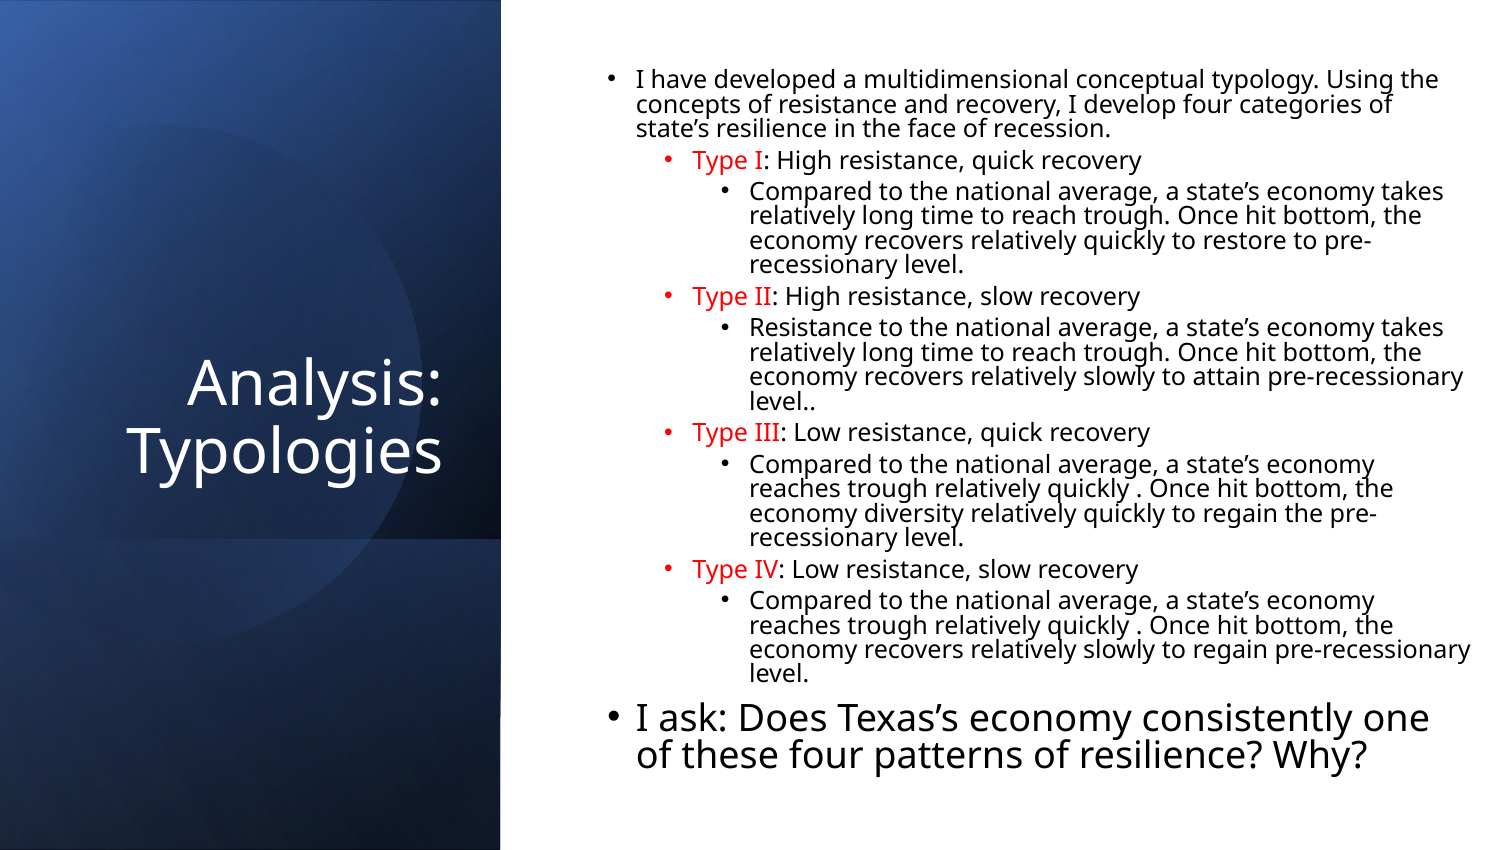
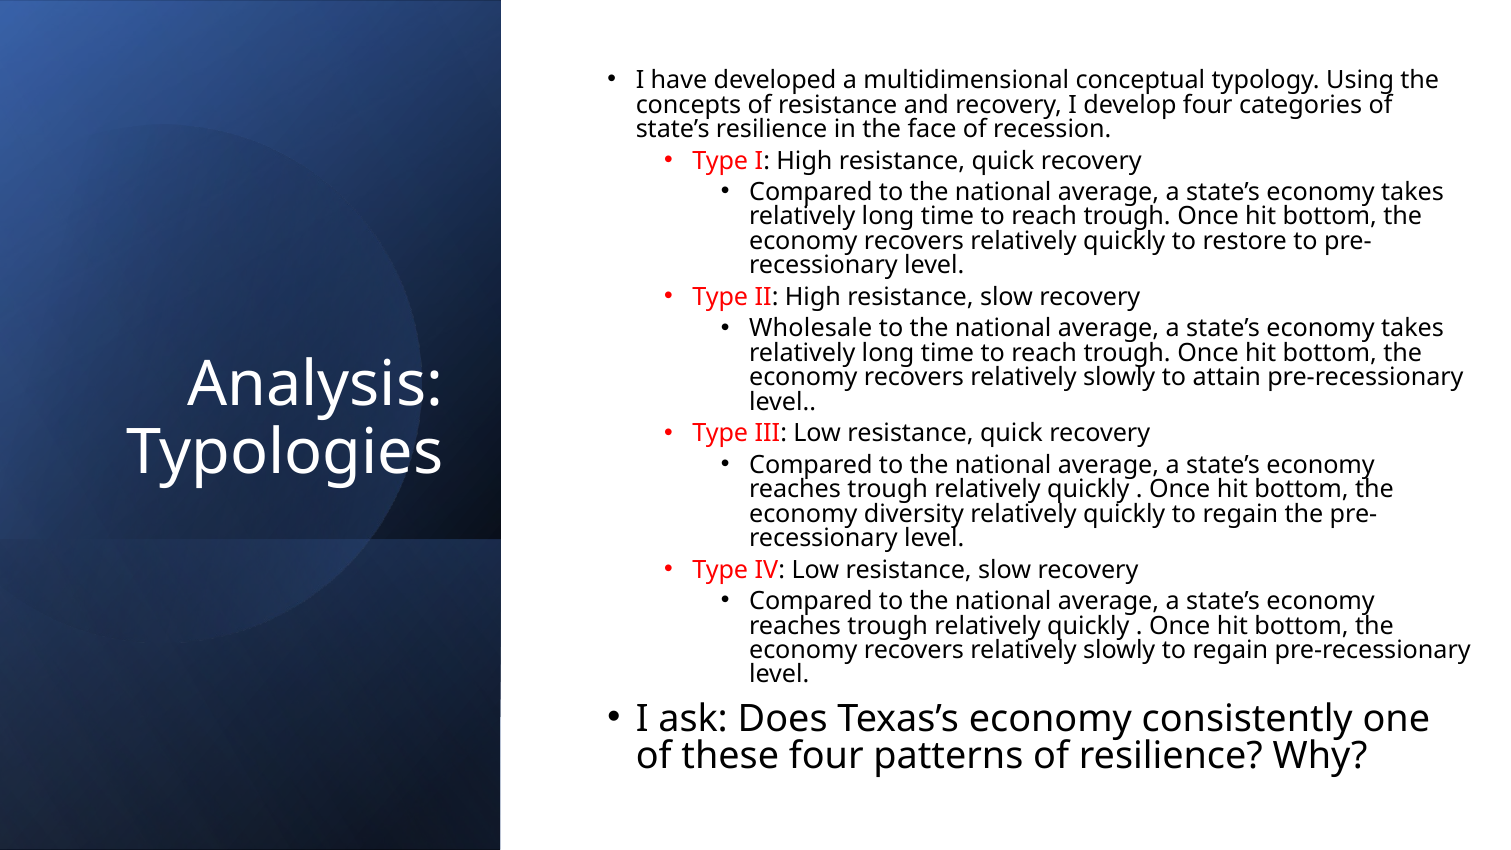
Resistance: Resistance -> Wholesale (811, 329)
